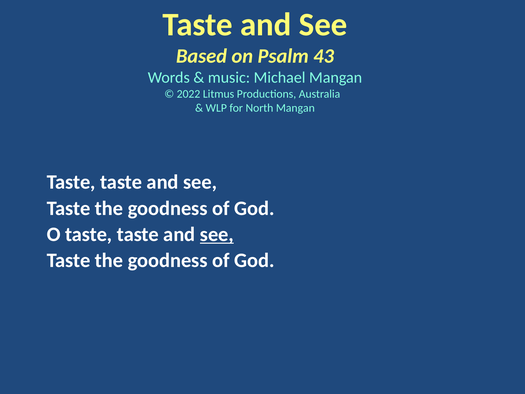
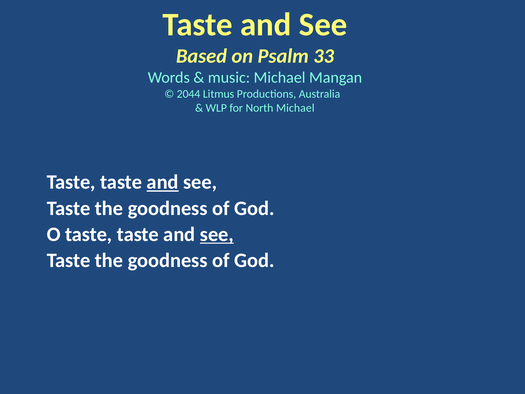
43: 43 -> 33 (324, 56)
2022: 2022 -> 2044 (189, 94)
North Mangan: Mangan -> Michael (295, 108)
and underline: none -> present (163, 182)
